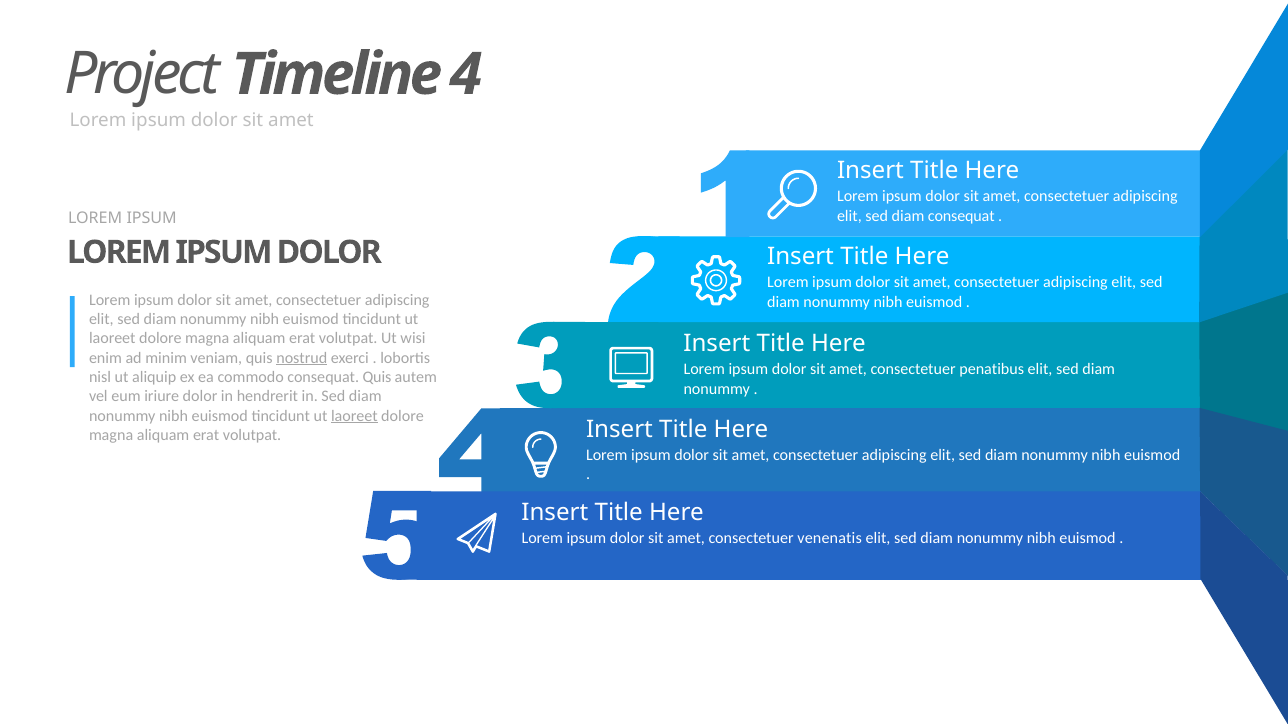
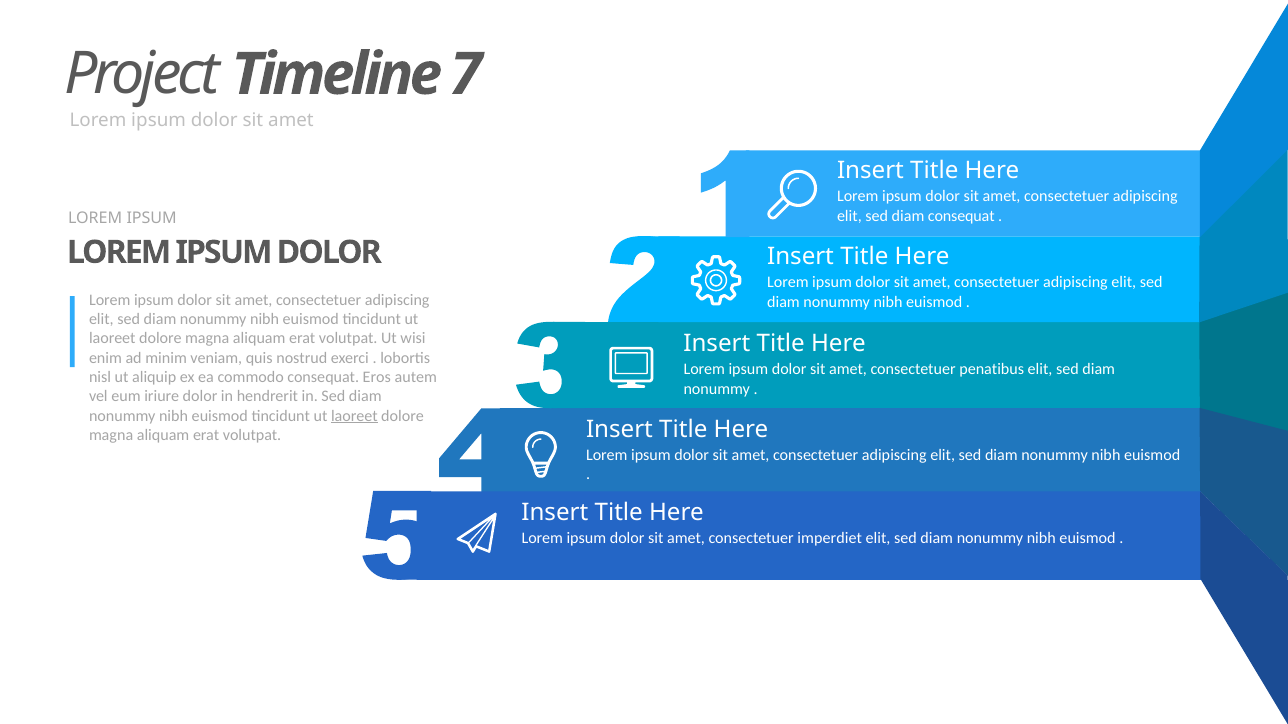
4: 4 -> 7 (466, 75)
nostrud underline: present -> none (302, 358)
consequat Quis: Quis -> Eros (377, 378)
venenatis: venenatis -> imperdiet (830, 539)
